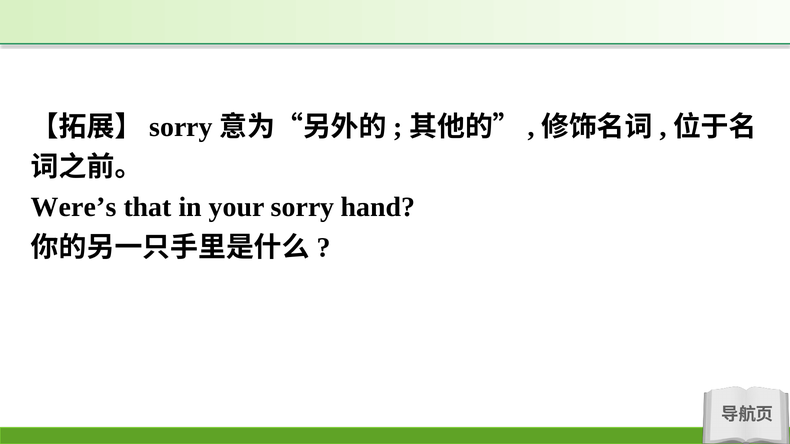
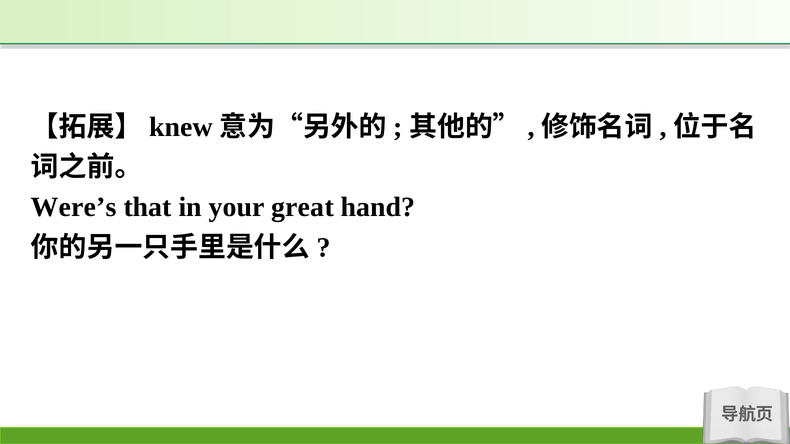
sorry: sorry -> knew (181, 127)
your sorry: sorry -> great (303, 207)
